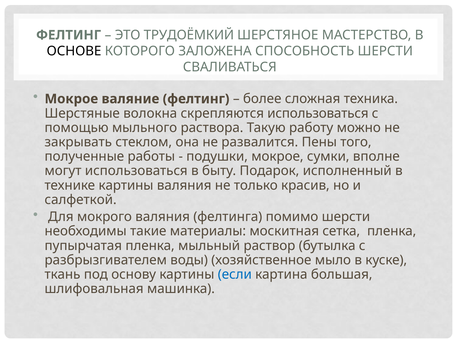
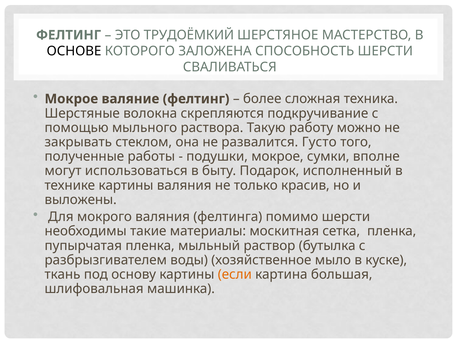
скрепляются использоваться: использоваться -> подкручивание (318, 113)
Пены: Пены -> Густо (319, 142)
салфеткой: салфеткой -> выложены (81, 200)
если colour: blue -> orange (235, 274)
